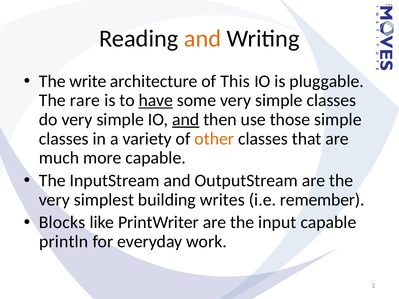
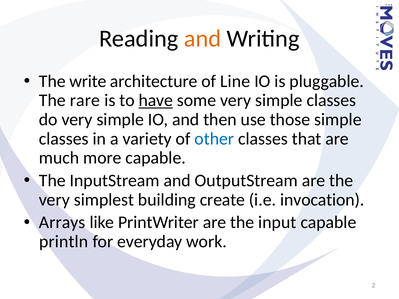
This: This -> Line (235, 81)
and underline: present -> none (186, 120)
other colour: orange -> blue (214, 139)
writes: writes -> create (222, 200)
remember: remember -> invocation (322, 200)
Blocks: Blocks -> Arrays (62, 223)
